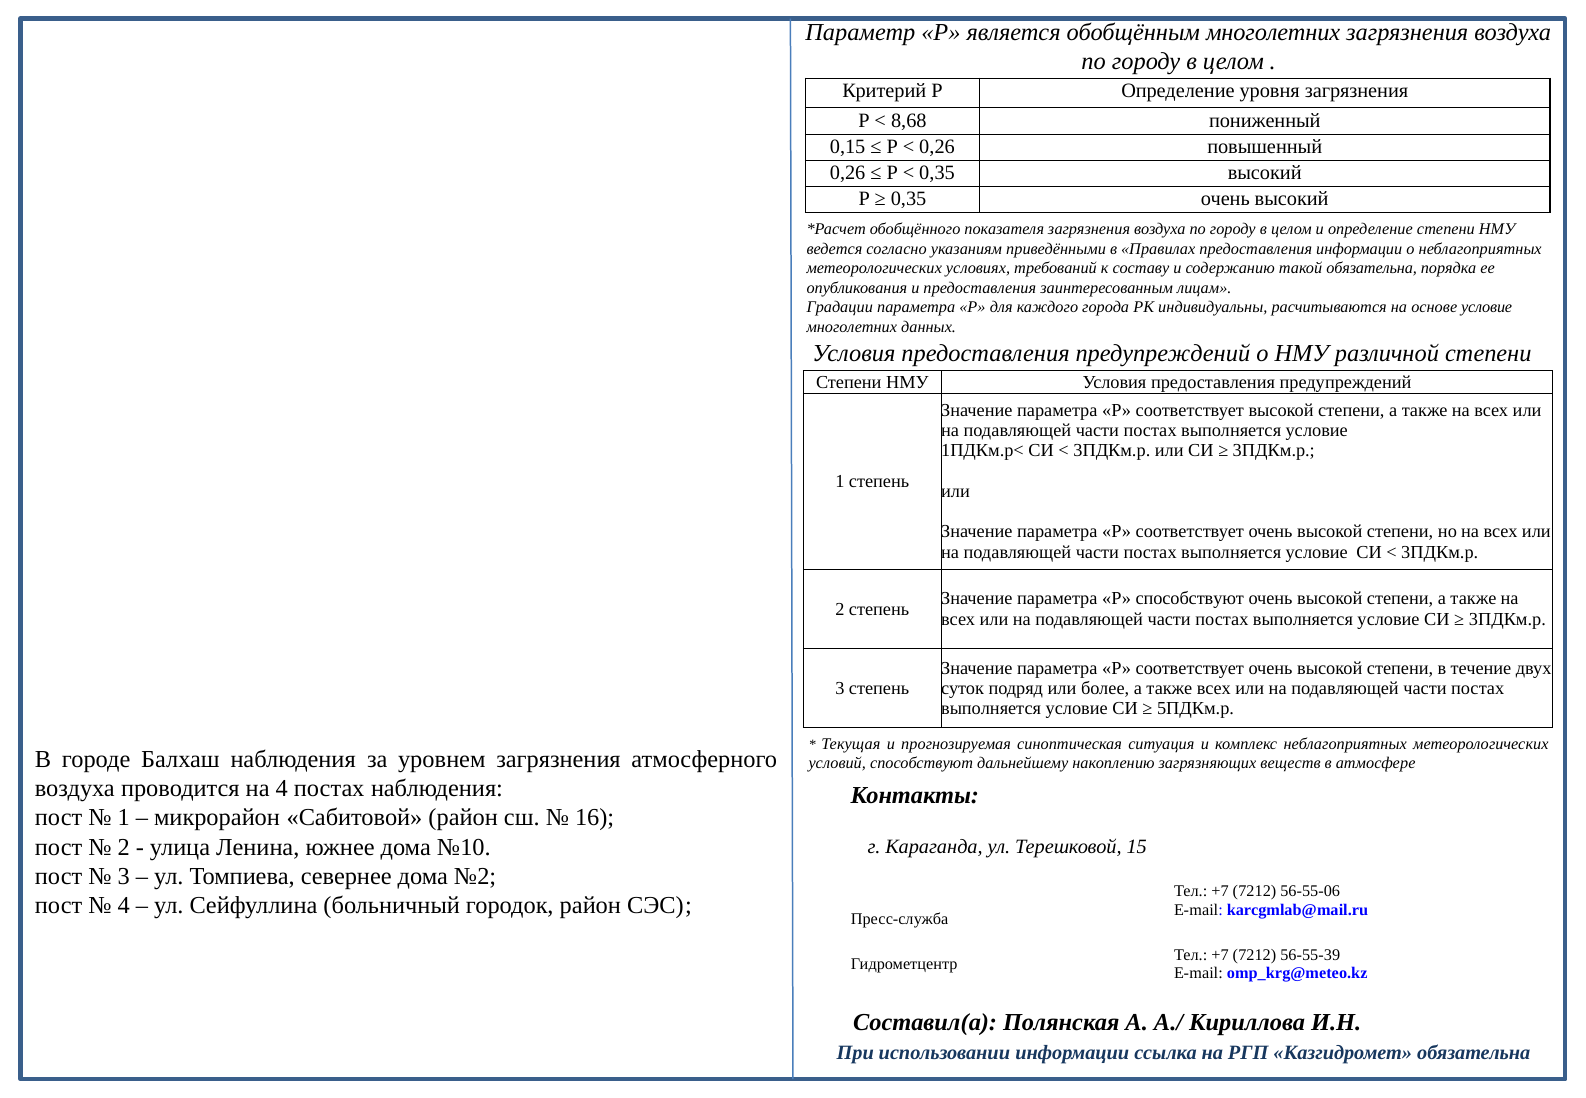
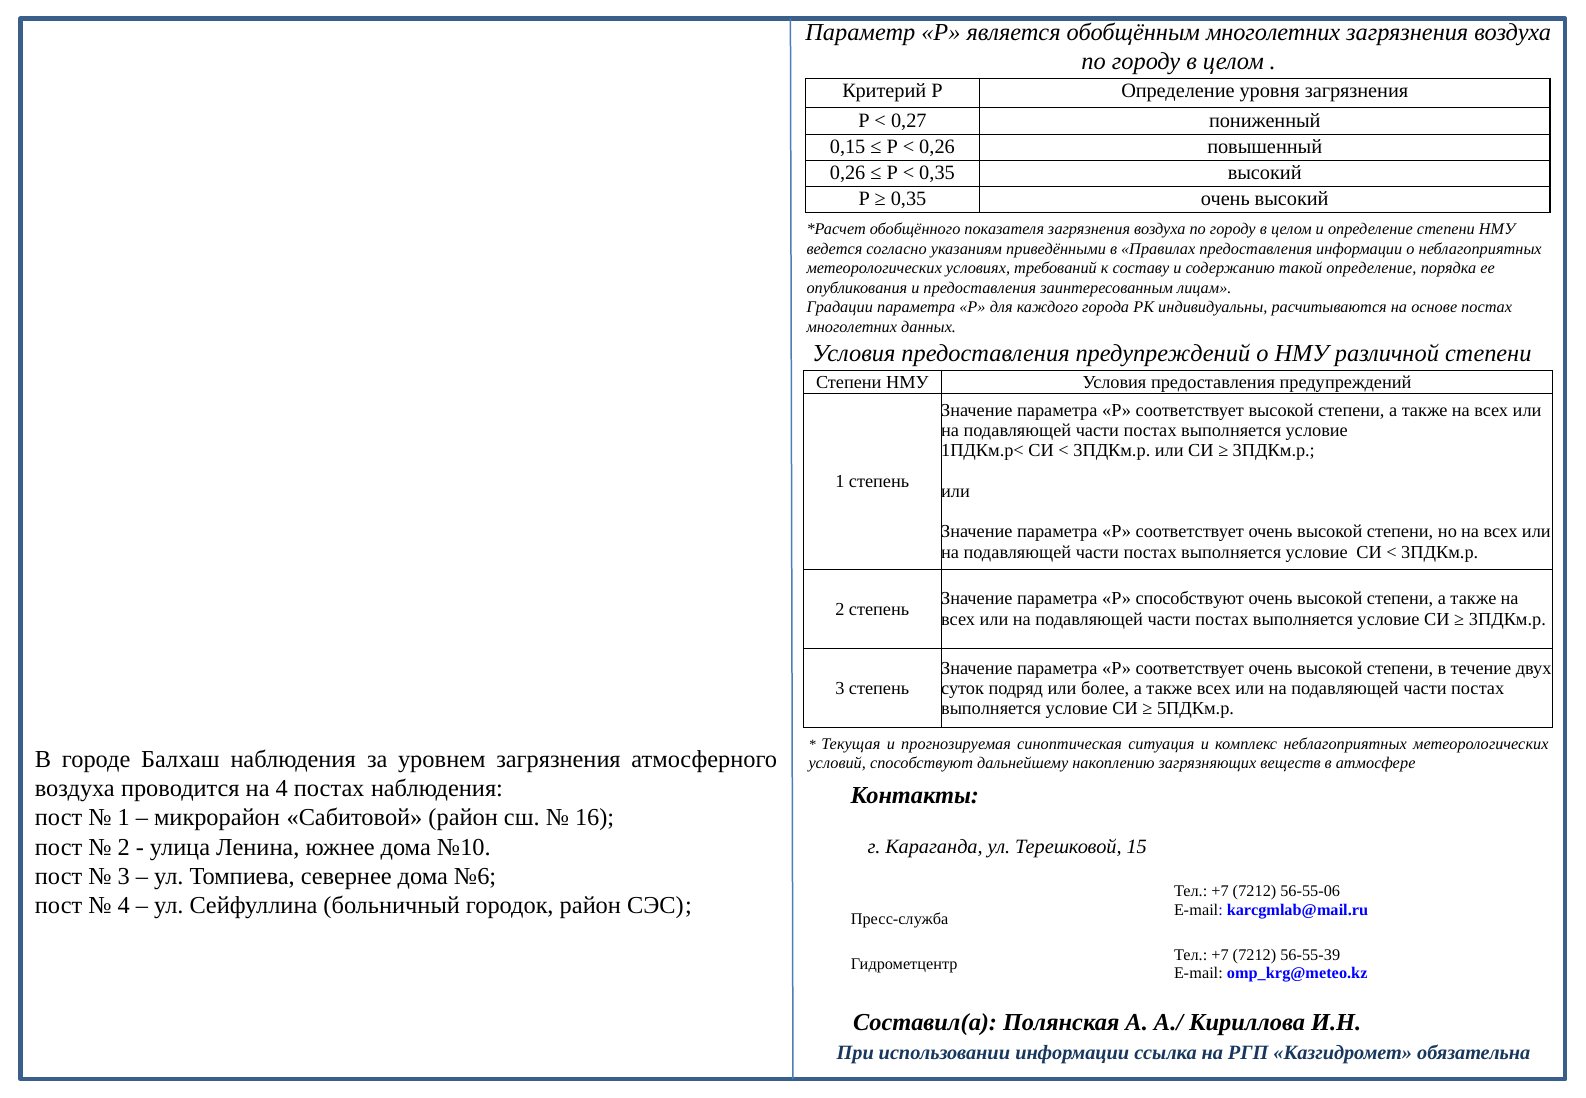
8,68: 8,68 -> 0,27 (909, 121)
такой обязательна: обязательна -> определение (1371, 269)
основе условие: условие -> постах (1487, 307)
№2: №2 -> №6 (475, 876)
